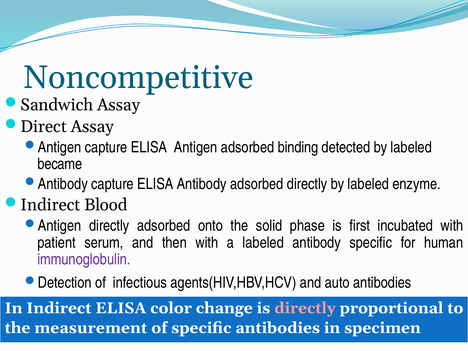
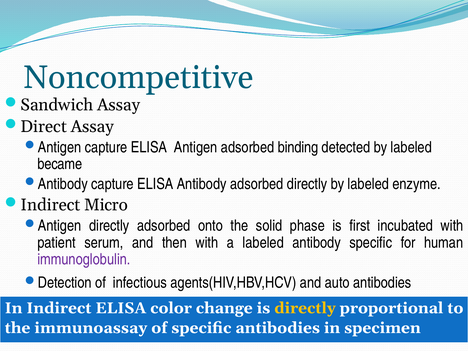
Blood: Blood -> Micro (106, 205)
directly colour: pink -> yellow (305, 308)
measurement: measurement -> immunoassay (91, 328)
